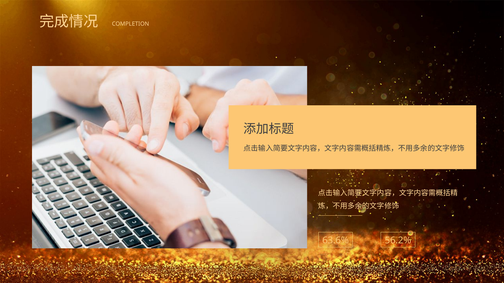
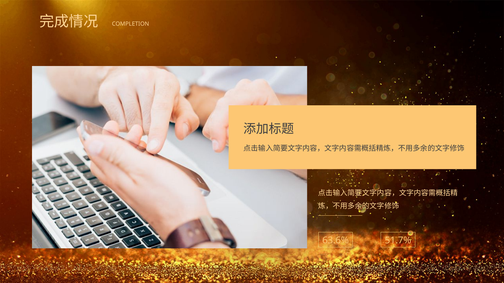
56.2%: 56.2% -> 51.7% (398, 241)
